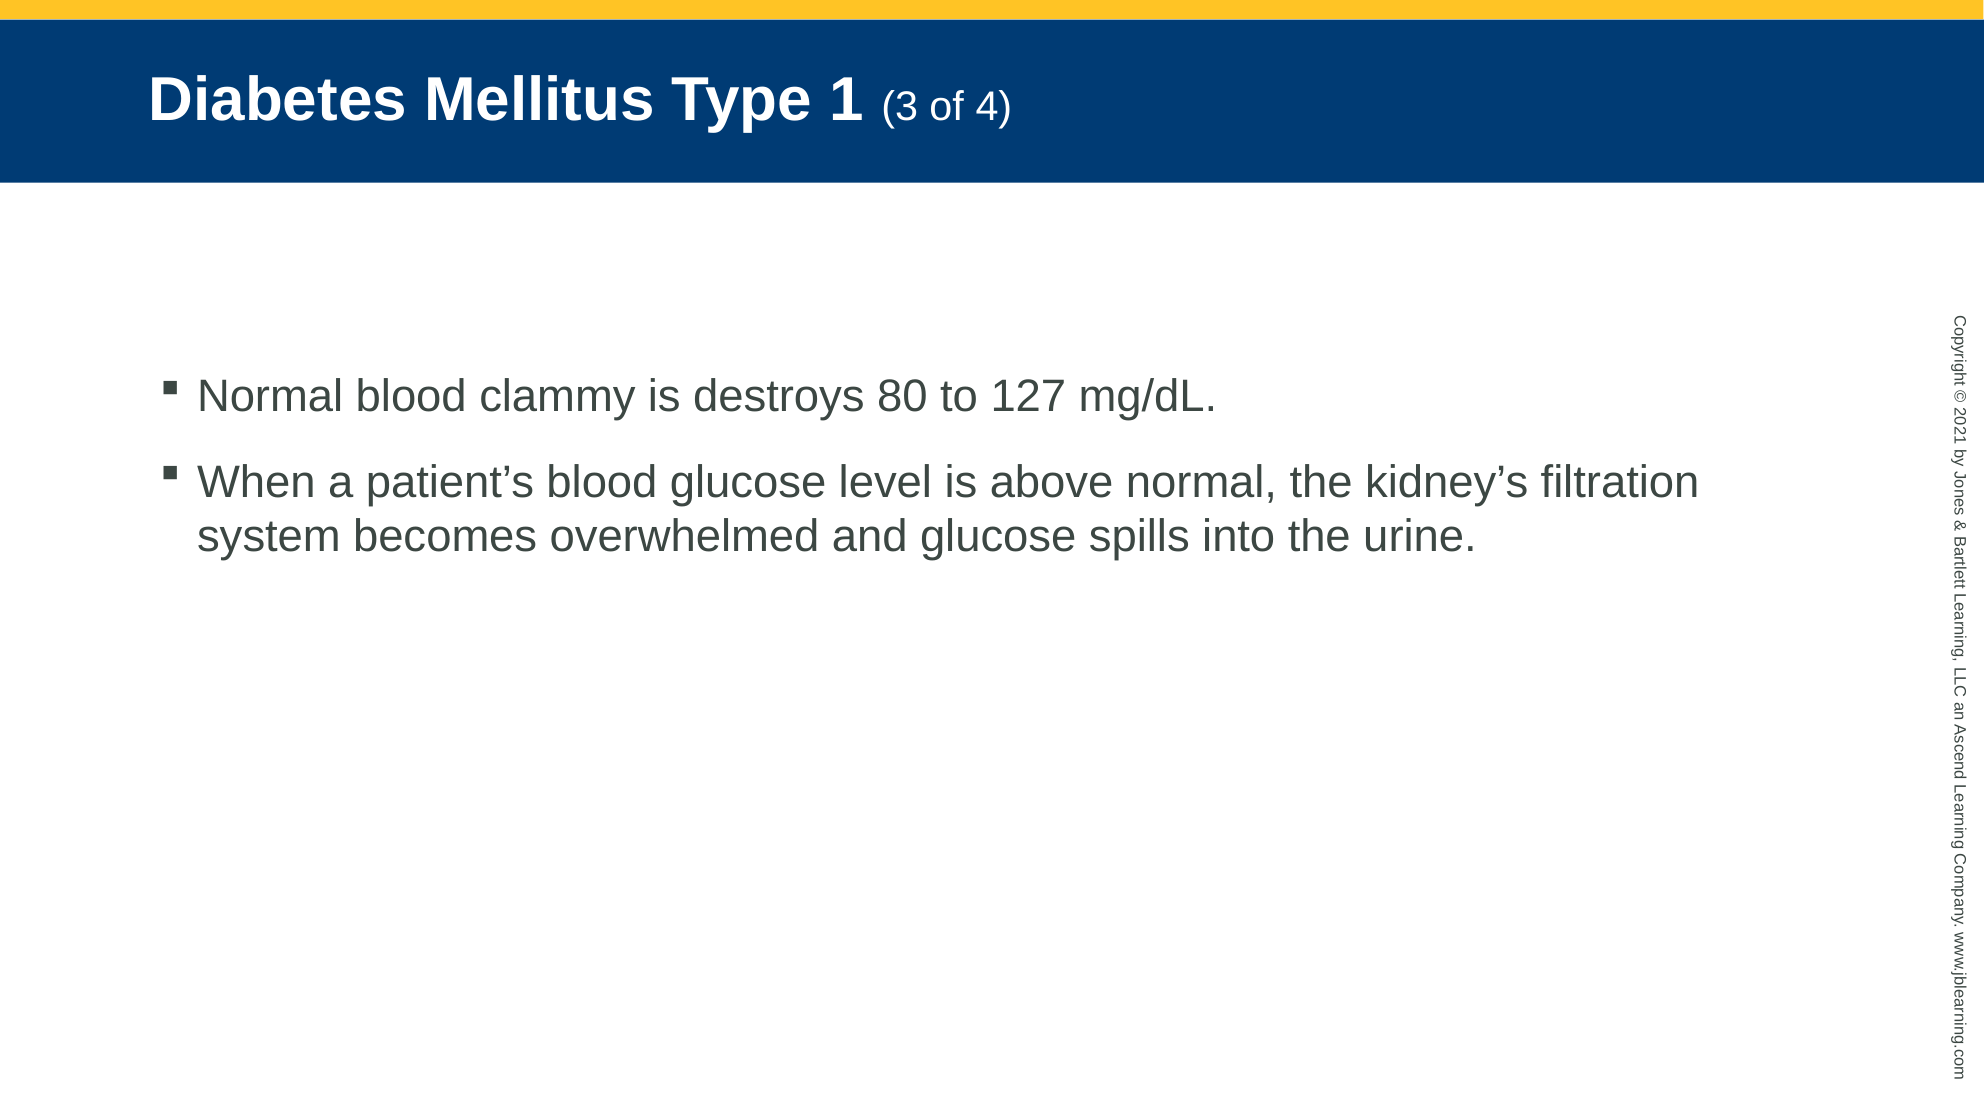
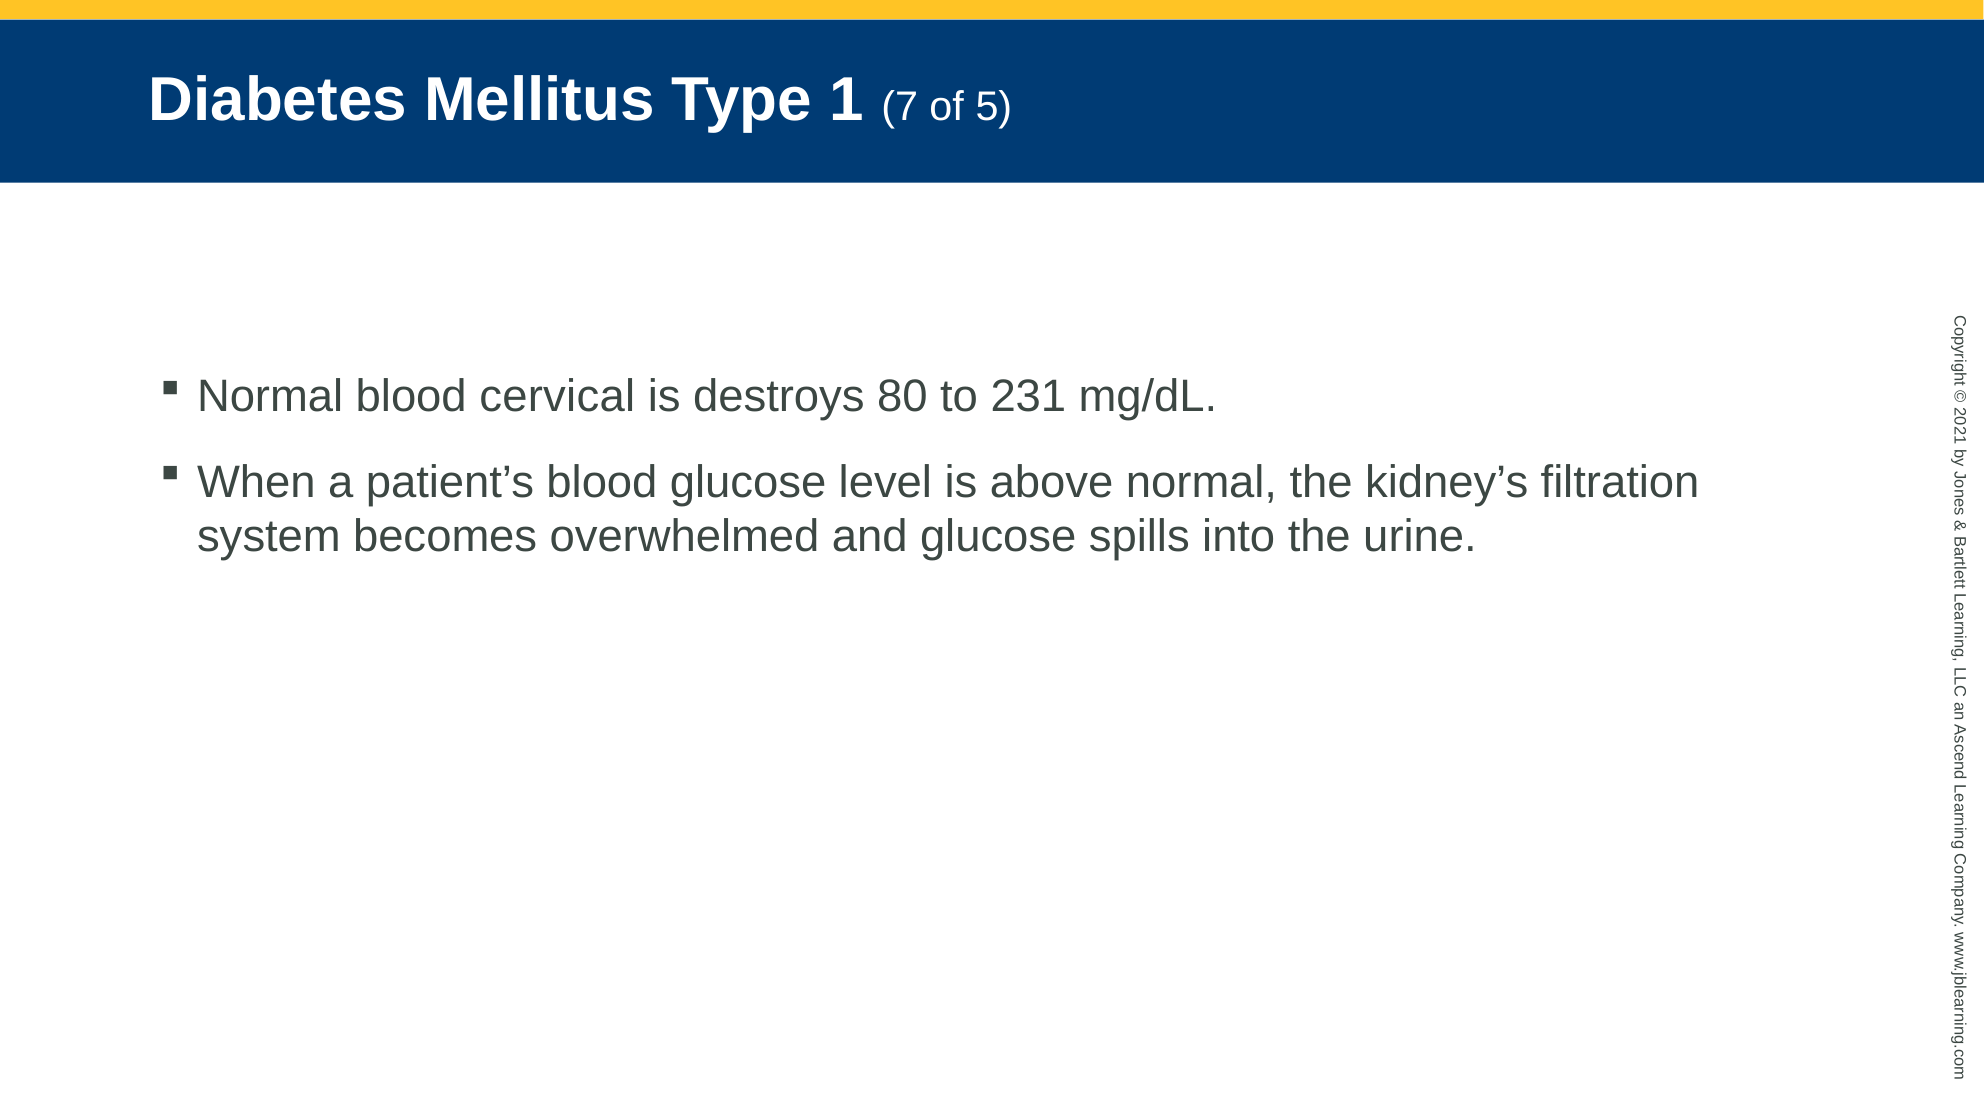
3: 3 -> 7 (900, 107)
4: 4 -> 5 (994, 107)
clammy: clammy -> cervical (557, 396)
127: 127 -> 231 (1028, 396)
